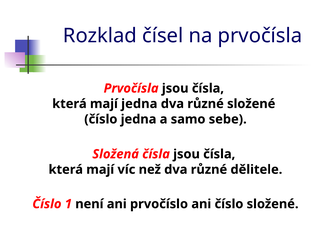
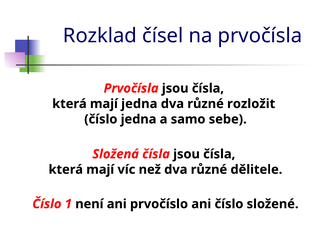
různé složené: složené -> rozložit (251, 104)
